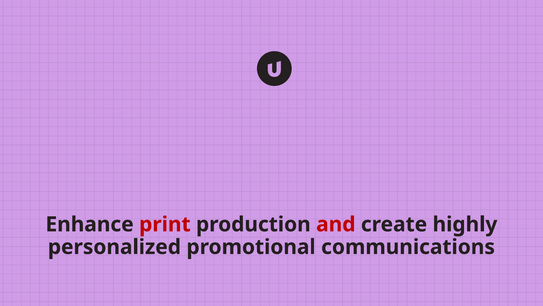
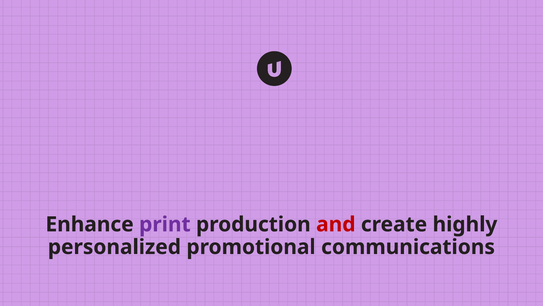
print colour: red -> purple (165, 224)
